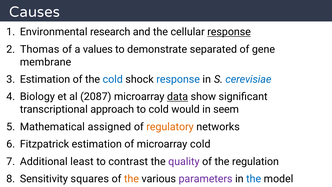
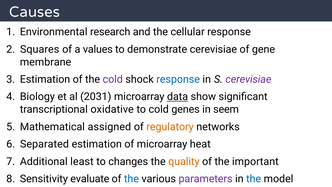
response underline: present -> none (229, 32)
Thomas: Thomas -> Squares (40, 49)
demonstrate separated: separated -> cerevisiae (213, 49)
cold colour: blue -> purple (113, 79)
cerevisiae colour: blue -> purple (248, 79)
2087: 2087 -> 2031 (96, 97)
approach: approach -> oxidative (112, 109)
would: would -> genes (186, 109)
Fitzpatrick: Fitzpatrick -> Separated (44, 144)
microarray cold: cold -> heat (200, 144)
contrast: contrast -> changes (128, 161)
quality colour: purple -> orange (184, 161)
regulation: regulation -> important (255, 161)
squares: squares -> evaluate (90, 179)
the colour: orange -> blue (131, 179)
